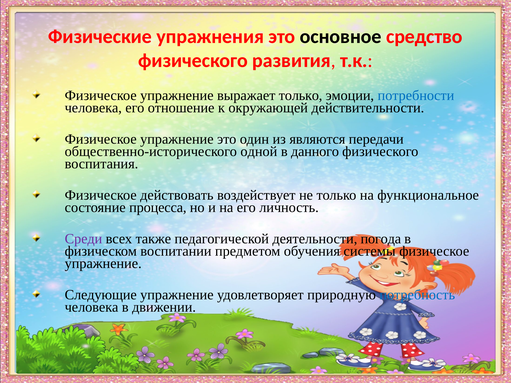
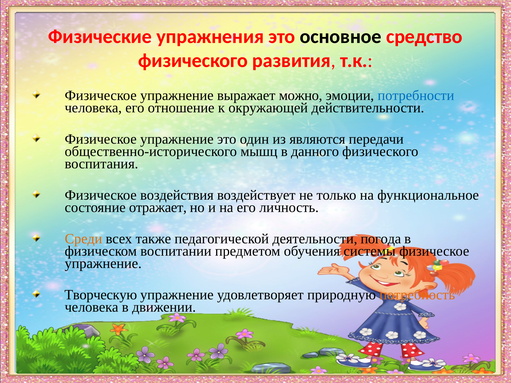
выражает только: только -> можно (301, 96)
одной: одной -> мышц (259, 152)
действовать: действовать -> воздействия (177, 195)
процесса: процесса -> отражает (158, 208)
Среди colour: purple -> orange (83, 239)
Следующие: Следующие -> Творческую (101, 295)
потребность colour: blue -> orange (417, 295)
